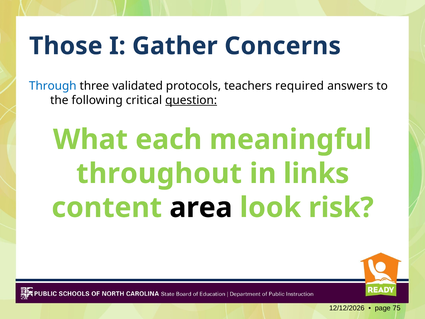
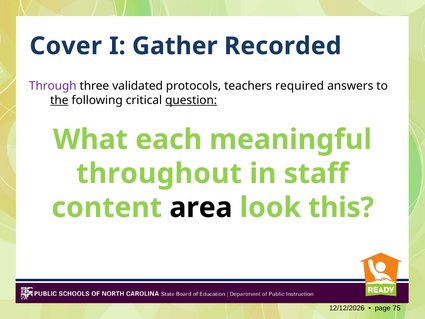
Those: Those -> Cover (66, 46)
Concerns: Concerns -> Recorded (283, 46)
Through colour: blue -> purple (53, 86)
the underline: none -> present (59, 100)
links: links -> staff (316, 173)
risk: risk -> this (341, 207)
